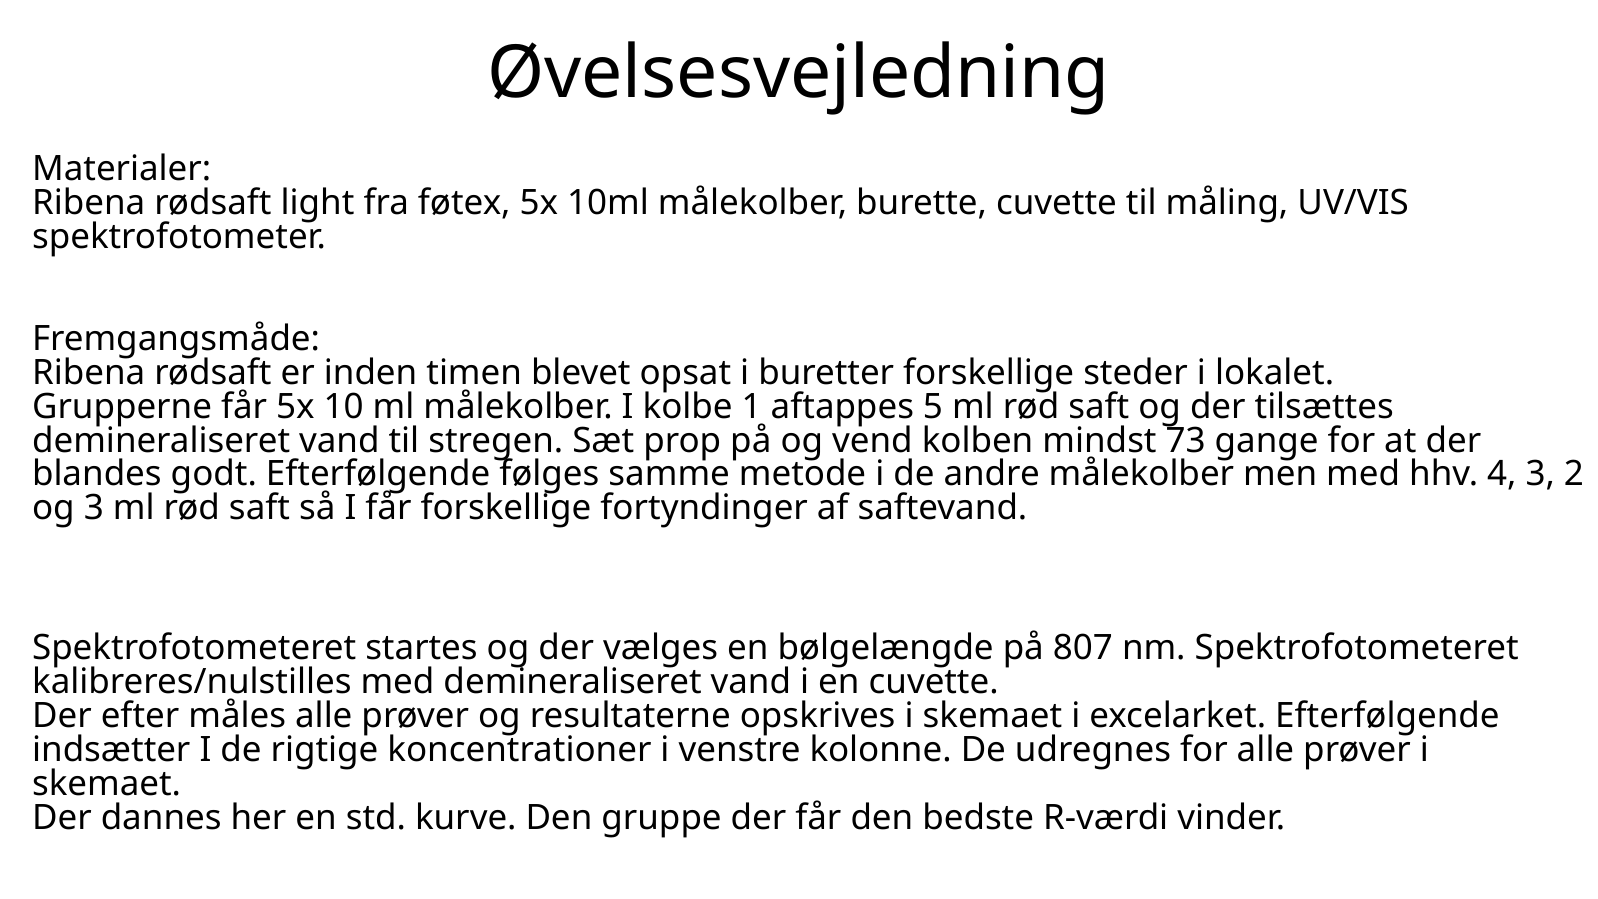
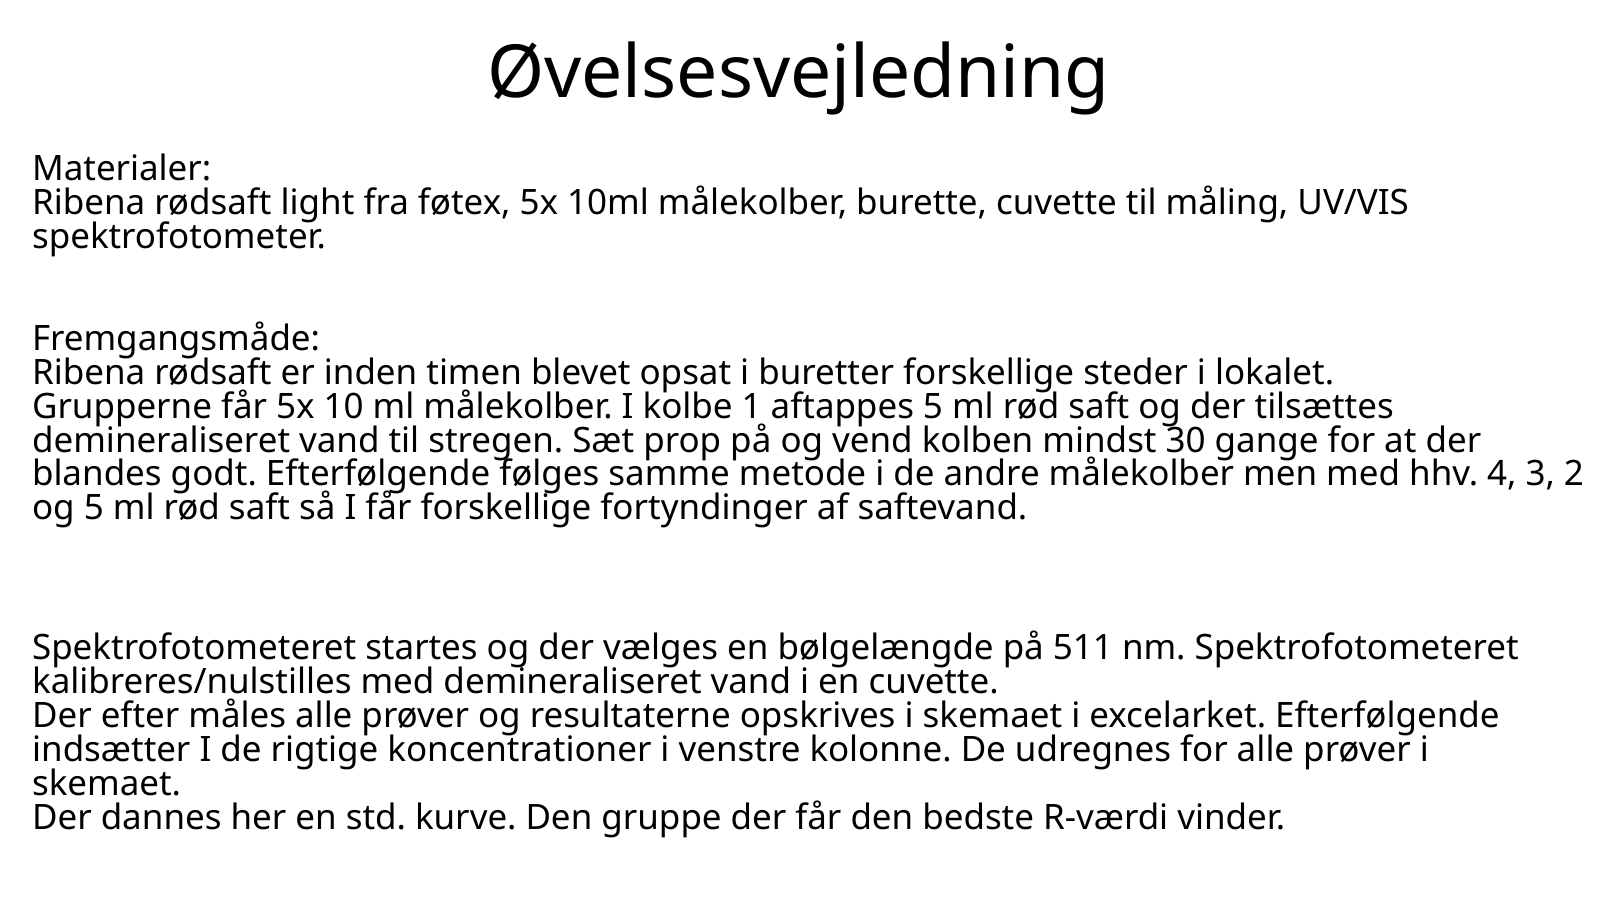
73: 73 -> 30 (1186, 440)
og 3: 3 -> 5 (94, 508)
807: 807 -> 511 (1083, 648)
